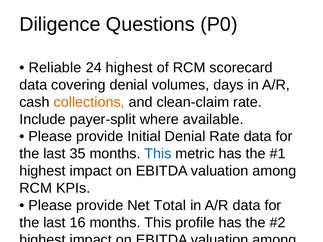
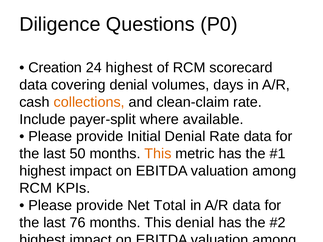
Reliable: Reliable -> Creation (55, 68)
35: 35 -> 50 (78, 154)
This colour: blue -> orange (158, 154)
16: 16 -> 76 (78, 223)
This profile: profile -> denial (195, 223)
